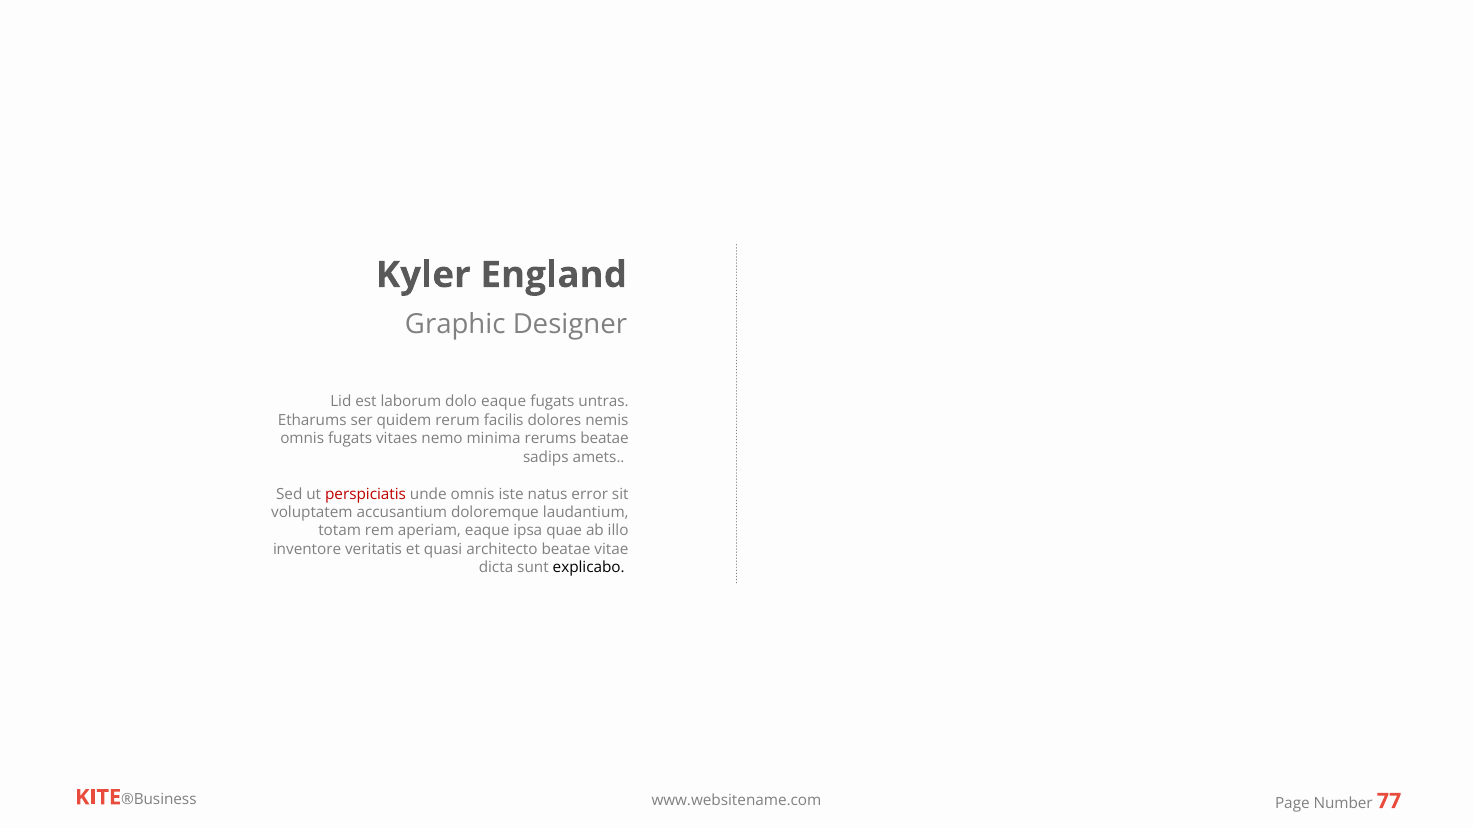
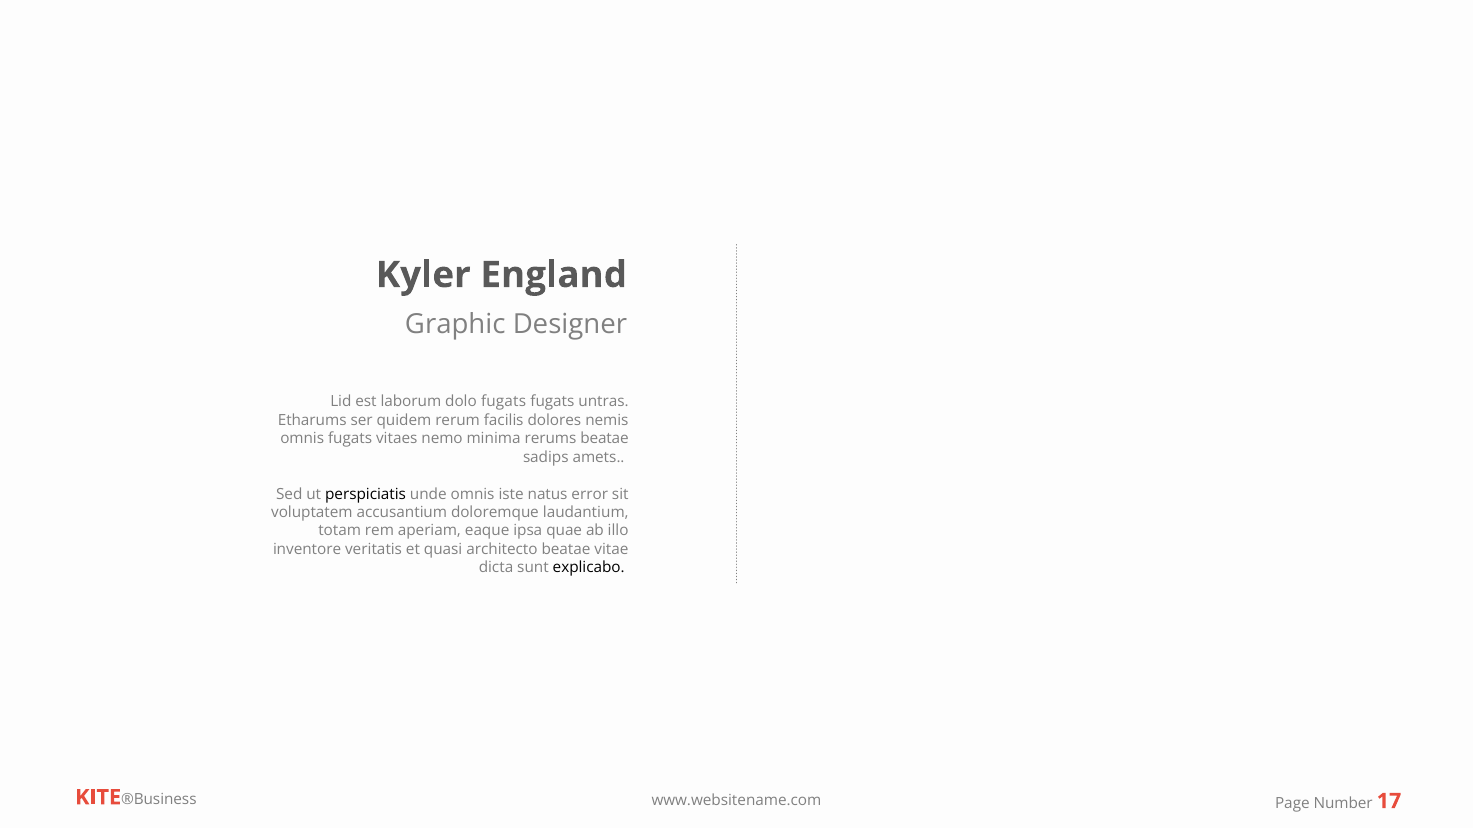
dolo eaque: eaque -> fugats (504, 402)
perspiciatis colour: red -> black (366, 494)
77: 77 -> 17 (1389, 802)
